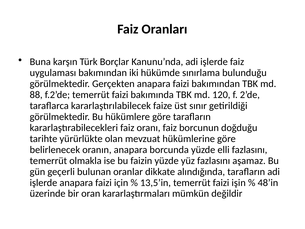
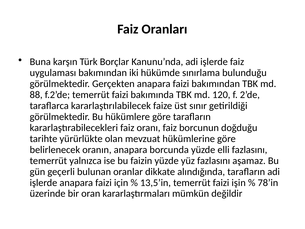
olmakla: olmakla -> yalnızca (85, 160)
48’in: 48’in -> 78’in (268, 182)
